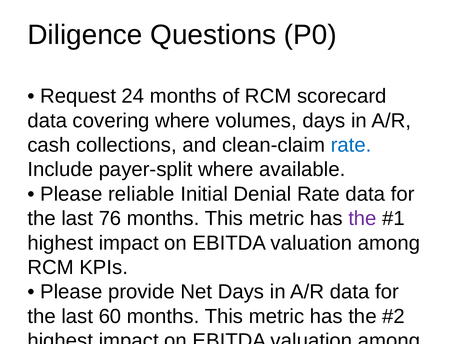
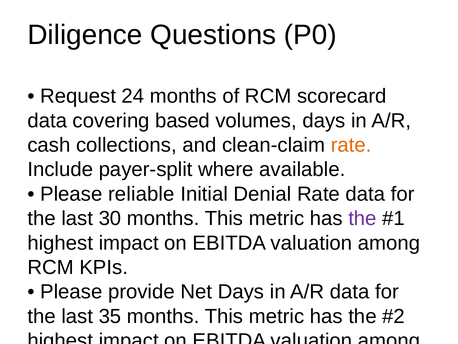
covering where: where -> based (183, 120)
rate colour: blue -> orange (351, 145)
76: 76 -> 30 (110, 218)
60: 60 -> 35 (110, 316)
